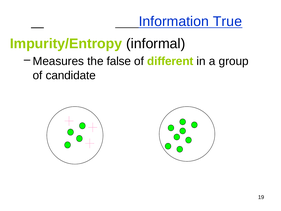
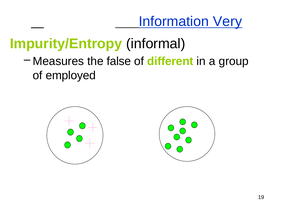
True: True -> Very (227, 22)
candidate: candidate -> employed (71, 75)
